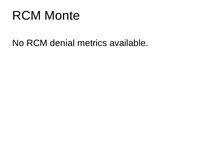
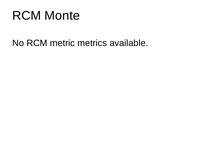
denial: denial -> metric (62, 43)
